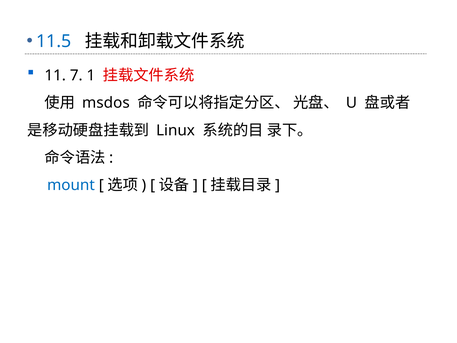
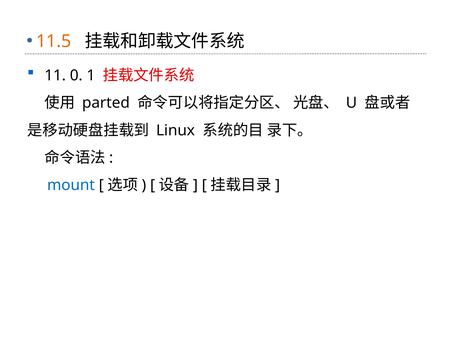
11.5 colour: blue -> orange (54, 41)
7: 7 -> 0 (76, 75)
msdos: msdos -> parted (106, 103)
